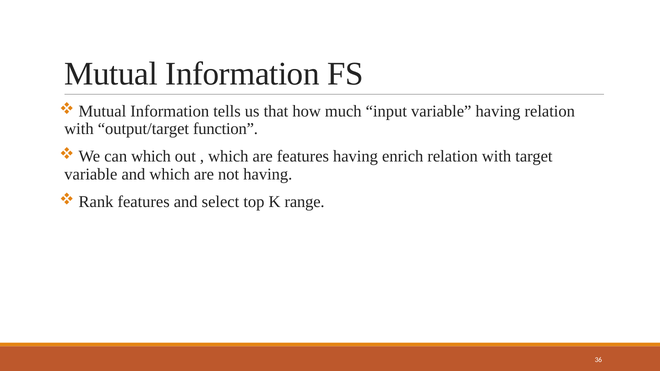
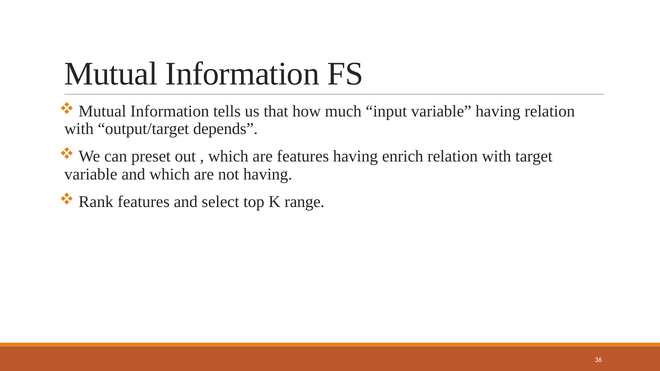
function: function -> depends (225, 129)
can which: which -> preset (151, 156)
